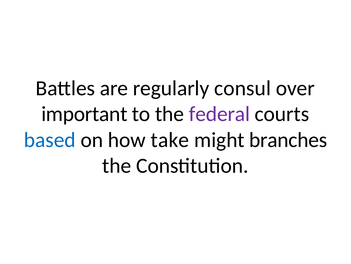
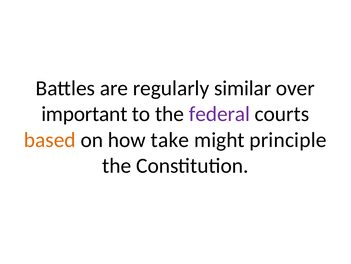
consul: consul -> similar (243, 88)
based colour: blue -> orange (50, 140)
branches: branches -> principle (288, 140)
